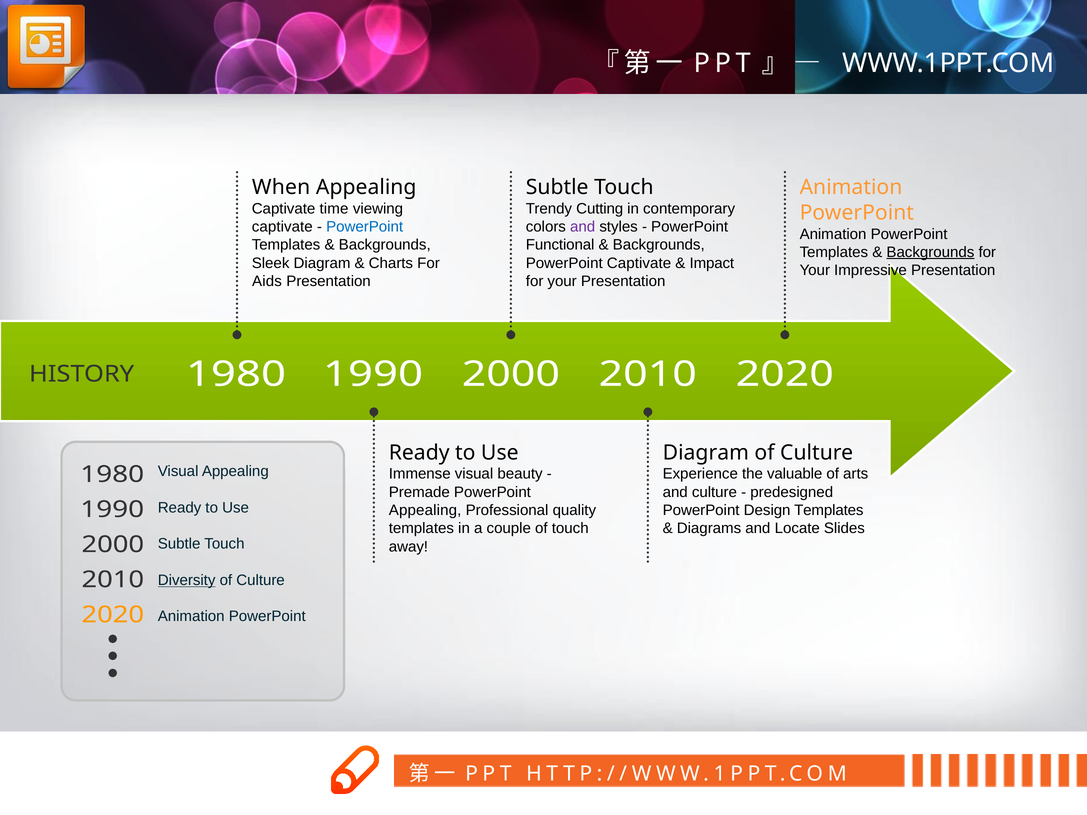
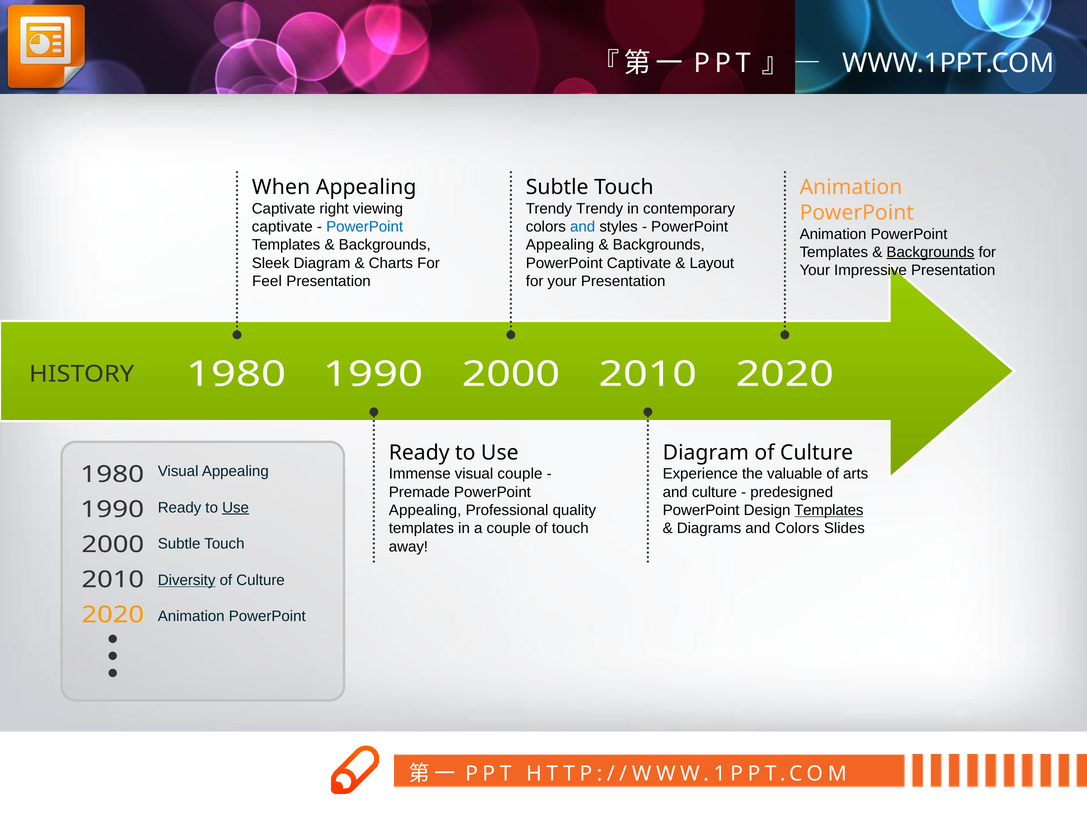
time: time -> right (334, 209)
Trendy Cutting: Cutting -> Trendy (600, 209)
and colour: purple -> blue (583, 227)
Functional: Functional -> Appealing (560, 245)
Impact: Impact -> Layout (712, 263)
Aids: Aids -> Feel (267, 281)
visual beauty: beauty -> couple (520, 474)
Use underline: none -> present (236, 508)
Templates underline: none -> present (829, 510)
and Locate: Locate -> Colors (797, 529)
